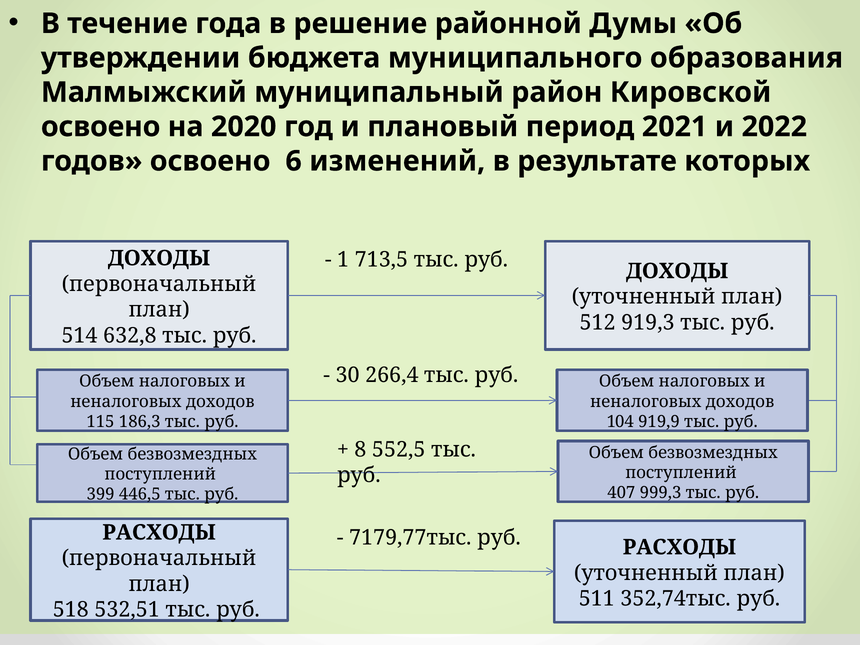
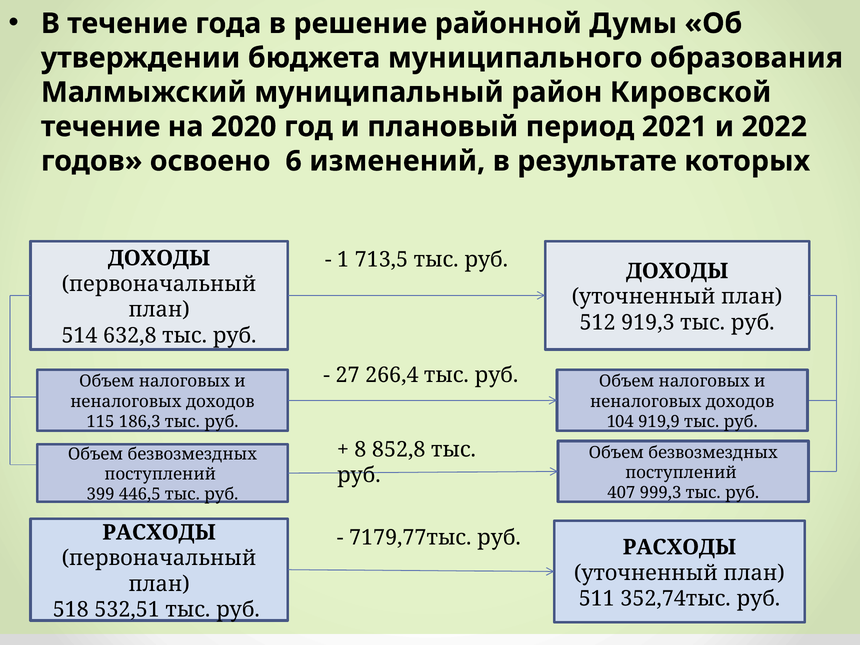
освоено: освоено -> течение (101, 127)
30: 30 -> 27 (348, 375)
552,5: 552,5 -> 852,8 (399, 449)
